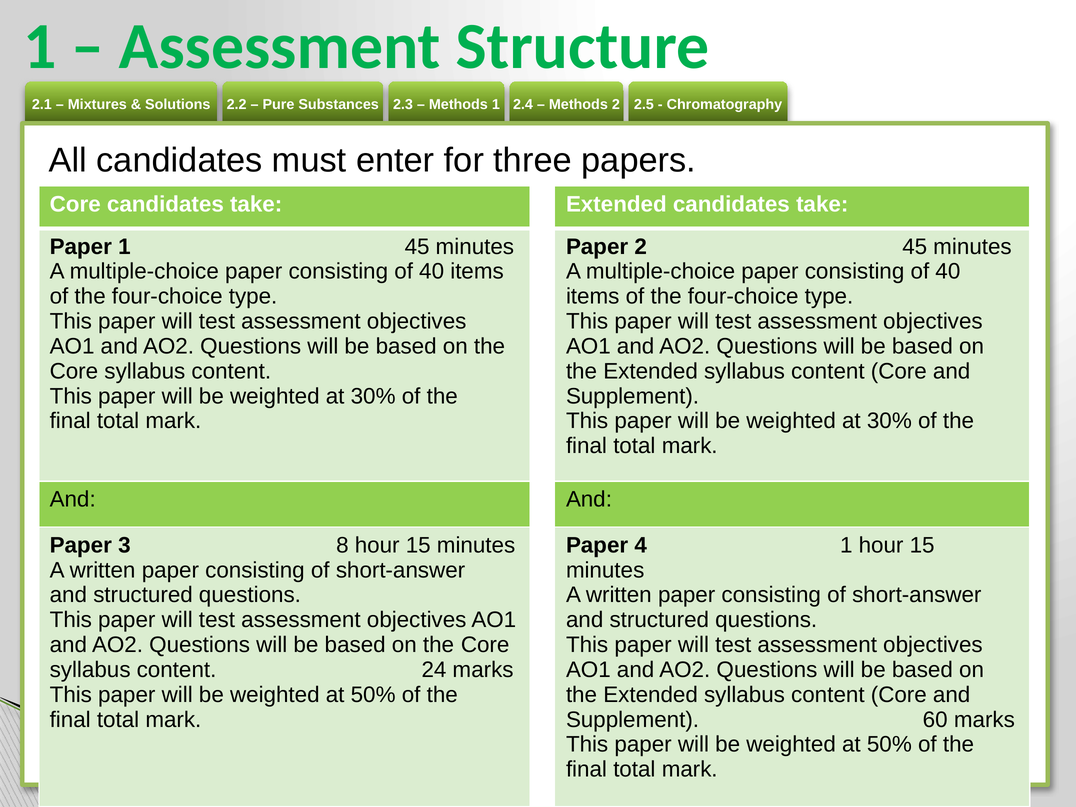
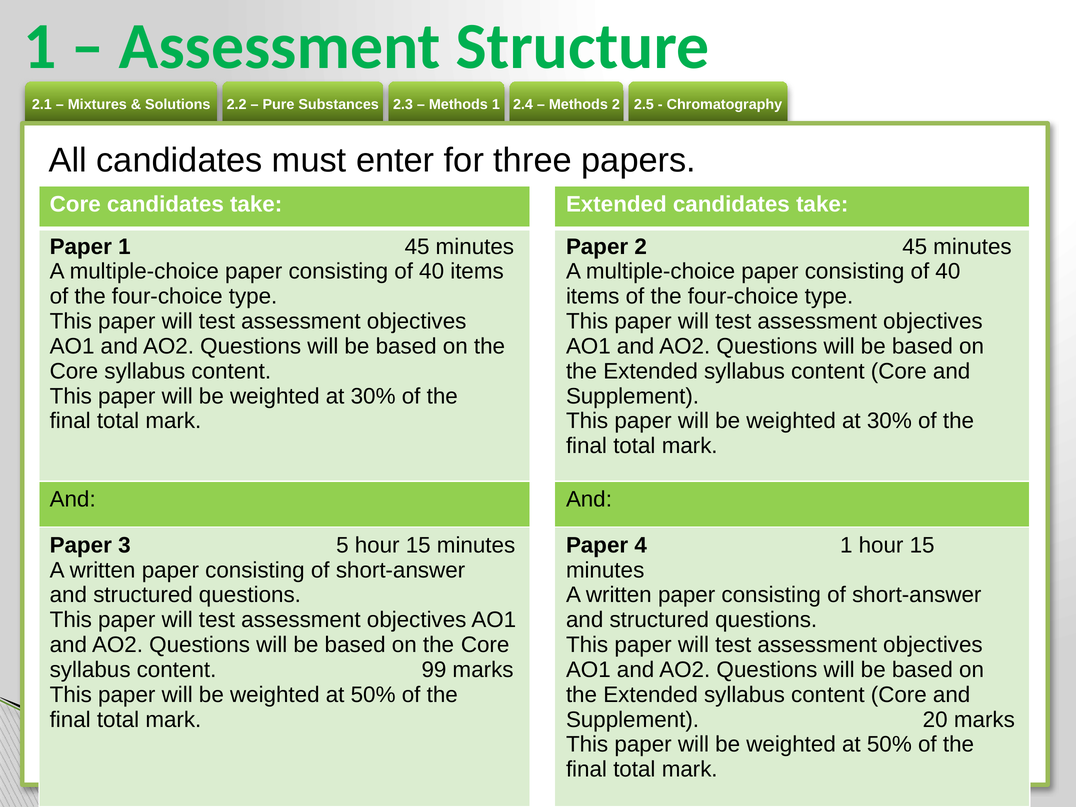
8: 8 -> 5 (342, 545)
24: 24 -> 99 (434, 670)
60: 60 -> 20 (935, 720)
